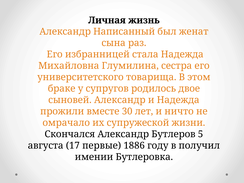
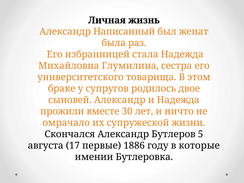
сына: сына -> была (114, 43)
получил: получил -> которые (199, 146)
